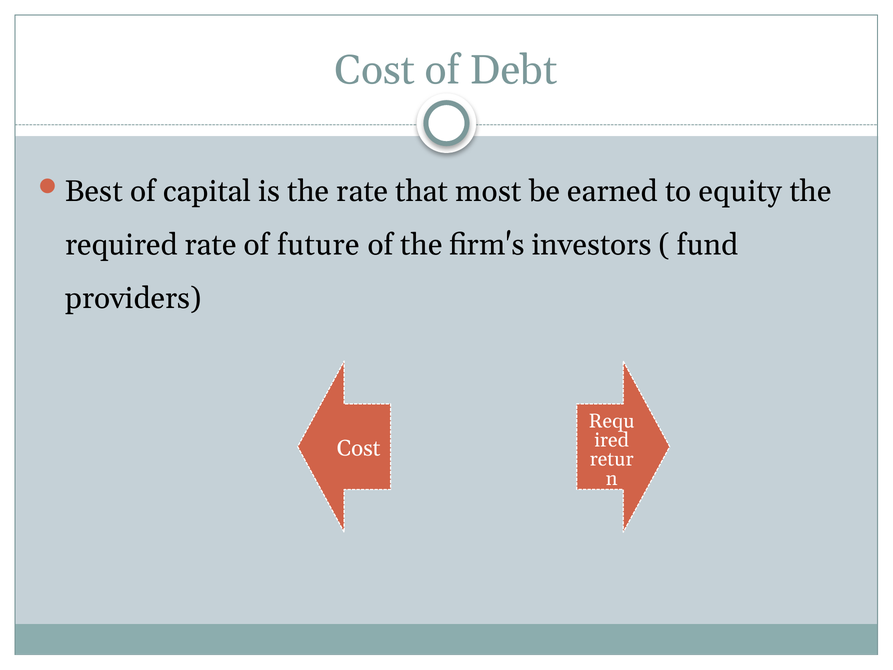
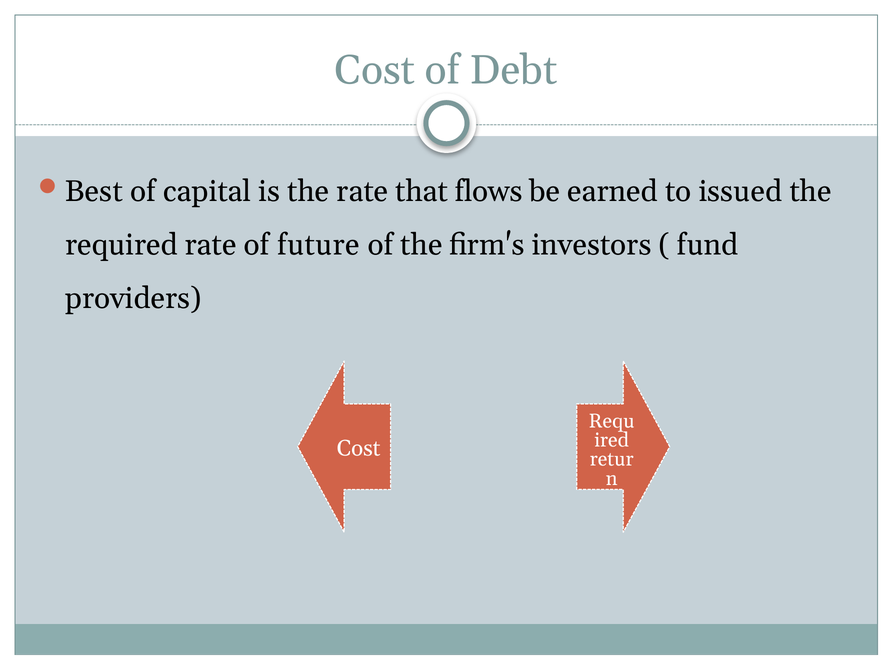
most: most -> flows (489, 191)
equity: equity -> issued (740, 191)
